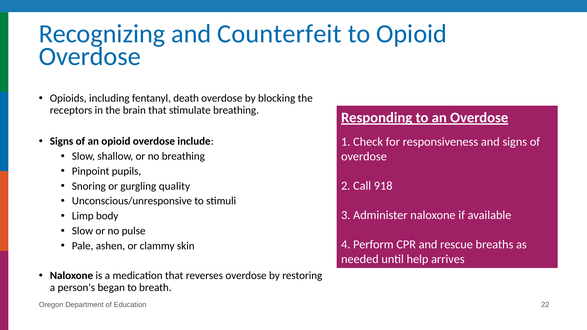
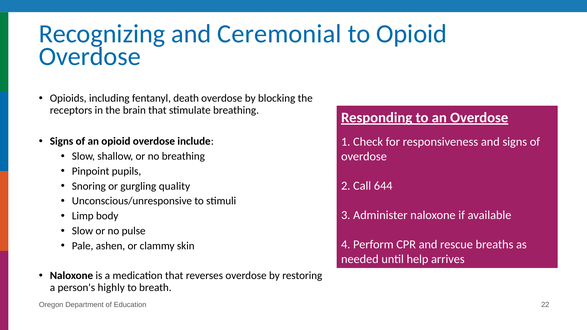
Counterfeit: Counterfeit -> Ceremonial (279, 34)
918: 918 -> 644 (383, 186)
began: began -> highly (111, 288)
